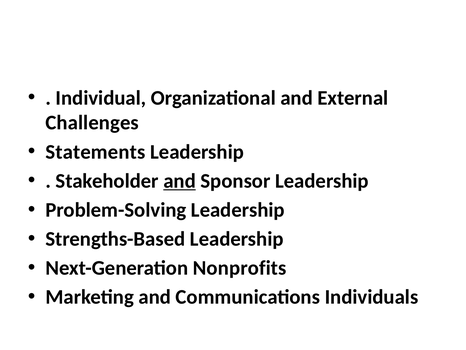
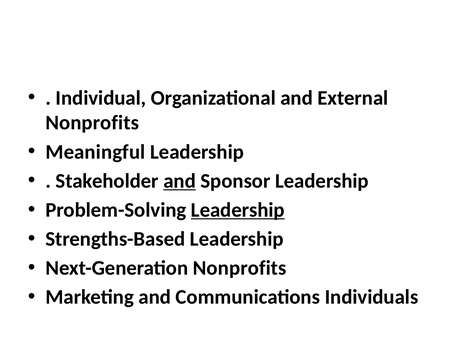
Challenges: Challenges -> Nonprofits (92, 123)
Statements: Statements -> Meaningful (95, 152)
Leadership underline: none -> present (238, 210)
